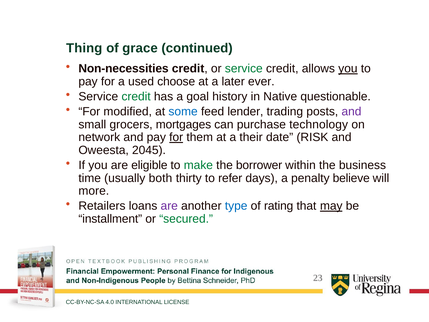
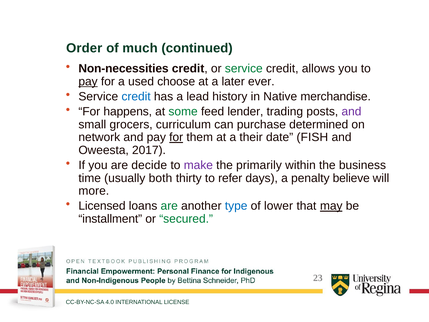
Thing: Thing -> Order (84, 48)
grace: grace -> much (140, 48)
you underline: present -> none (348, 69)
pay underline: none -> present (88, 82)
credit colour: green -> blue (136, 97)
goal: goal -> lead (198, 97)
questionable: questionable -> merchandise (336, 97)
modified: modified -> happens (128, 112)
some colour: blue -> green (183, 112)
mortgages: mortgages -> curriculum (183, 124)
technology: technology -> determined (319, 124)
RISK: RISK -> FISH (312, 137)
2045: 2045 -> 2017 (149, 150)
eligible: eligible -> decide (149, 165)
make colour: green -> purple (198, 165)
borrower: borrower -> primarily (259, 165)
Retailers: Retailers -> Licensed (102, 206)
are colour: purple -> green (169, 206)
rating: rating -> lower (279, 206)
